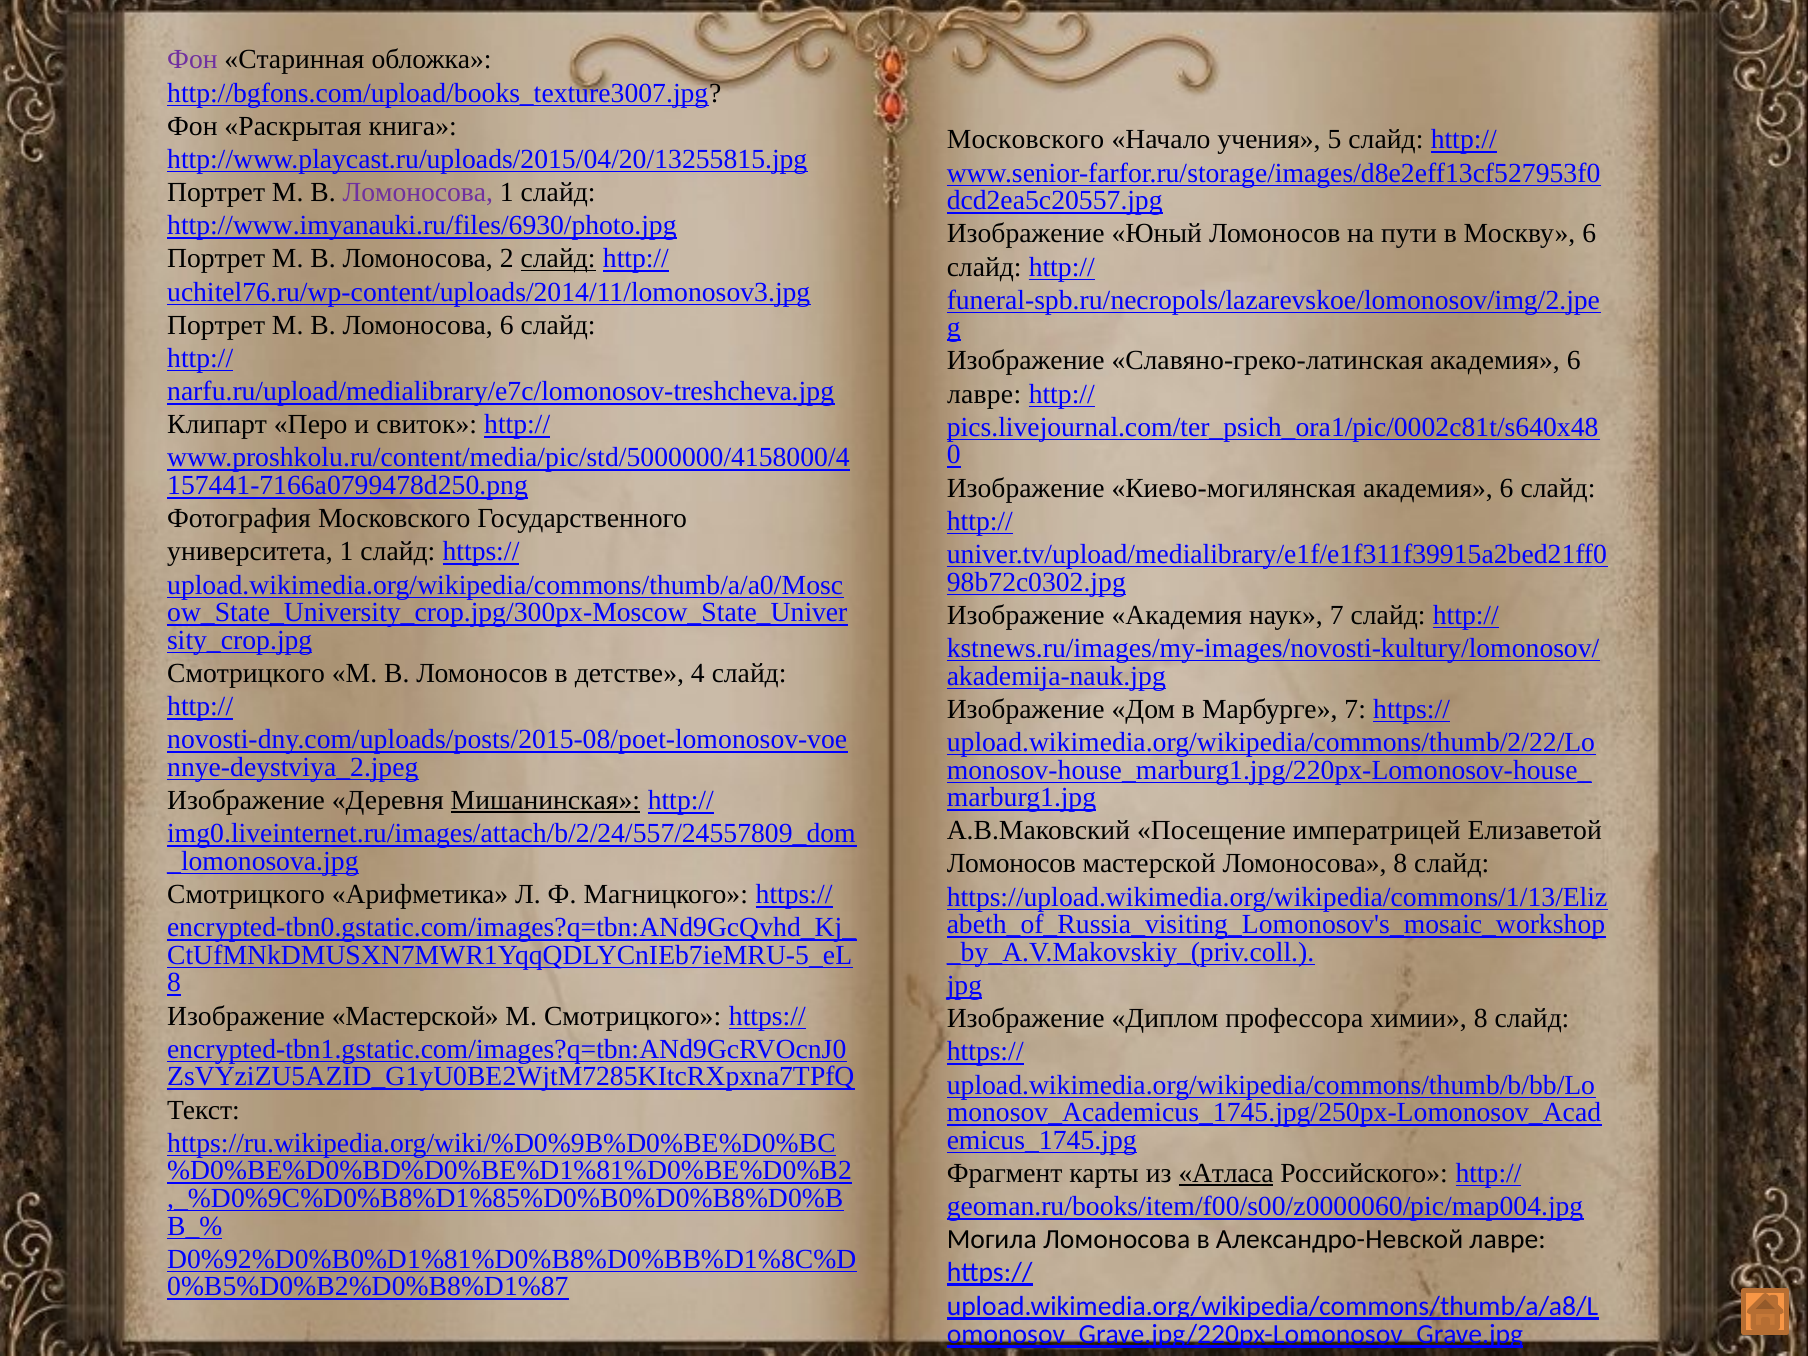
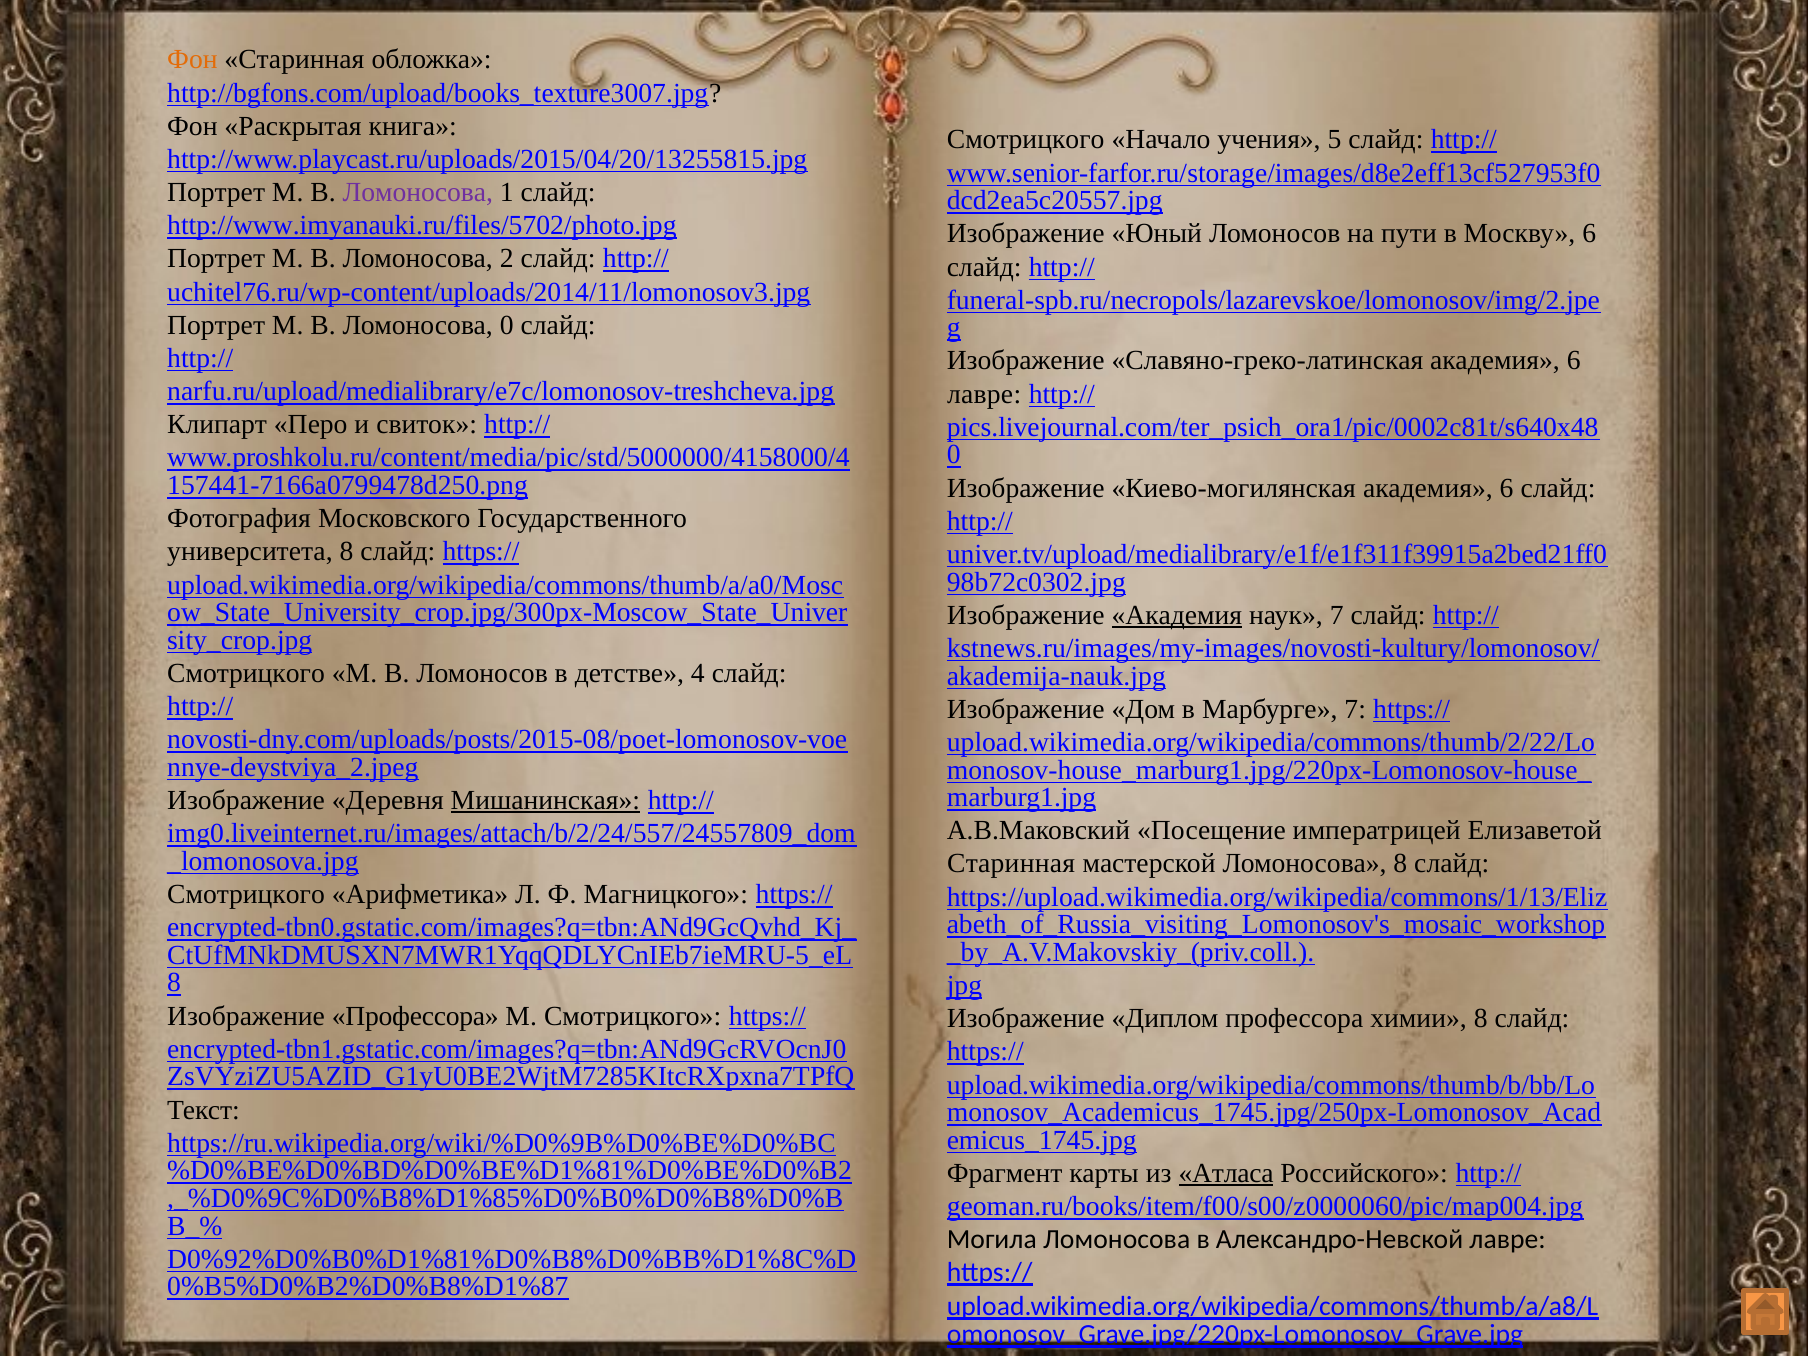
Фон colour: purple -> orange (192, 60)
Московского: Московского -> Смотрицкого (1026, 140)
http://www.imyanauki.ru/files/6930/photo.jpg: http://www.imyanauki.ru/files/6930/photo.jpg -> http://www.imyanauki.ru/files/5702/photo.jpg (422, 226)
слайд underline: present -> none (558, 259)
Ломоносова 6: 6 -> 0 (507, 325)
университета 1: 1 -> 8 (347, 552)
Академия underline: none -> present (1177, 615)
Ломоносов: Ломоносов -> Старинная (1011, 864)
Изображение Мастерской: Мастерской -> Профессора (415, 1016)
